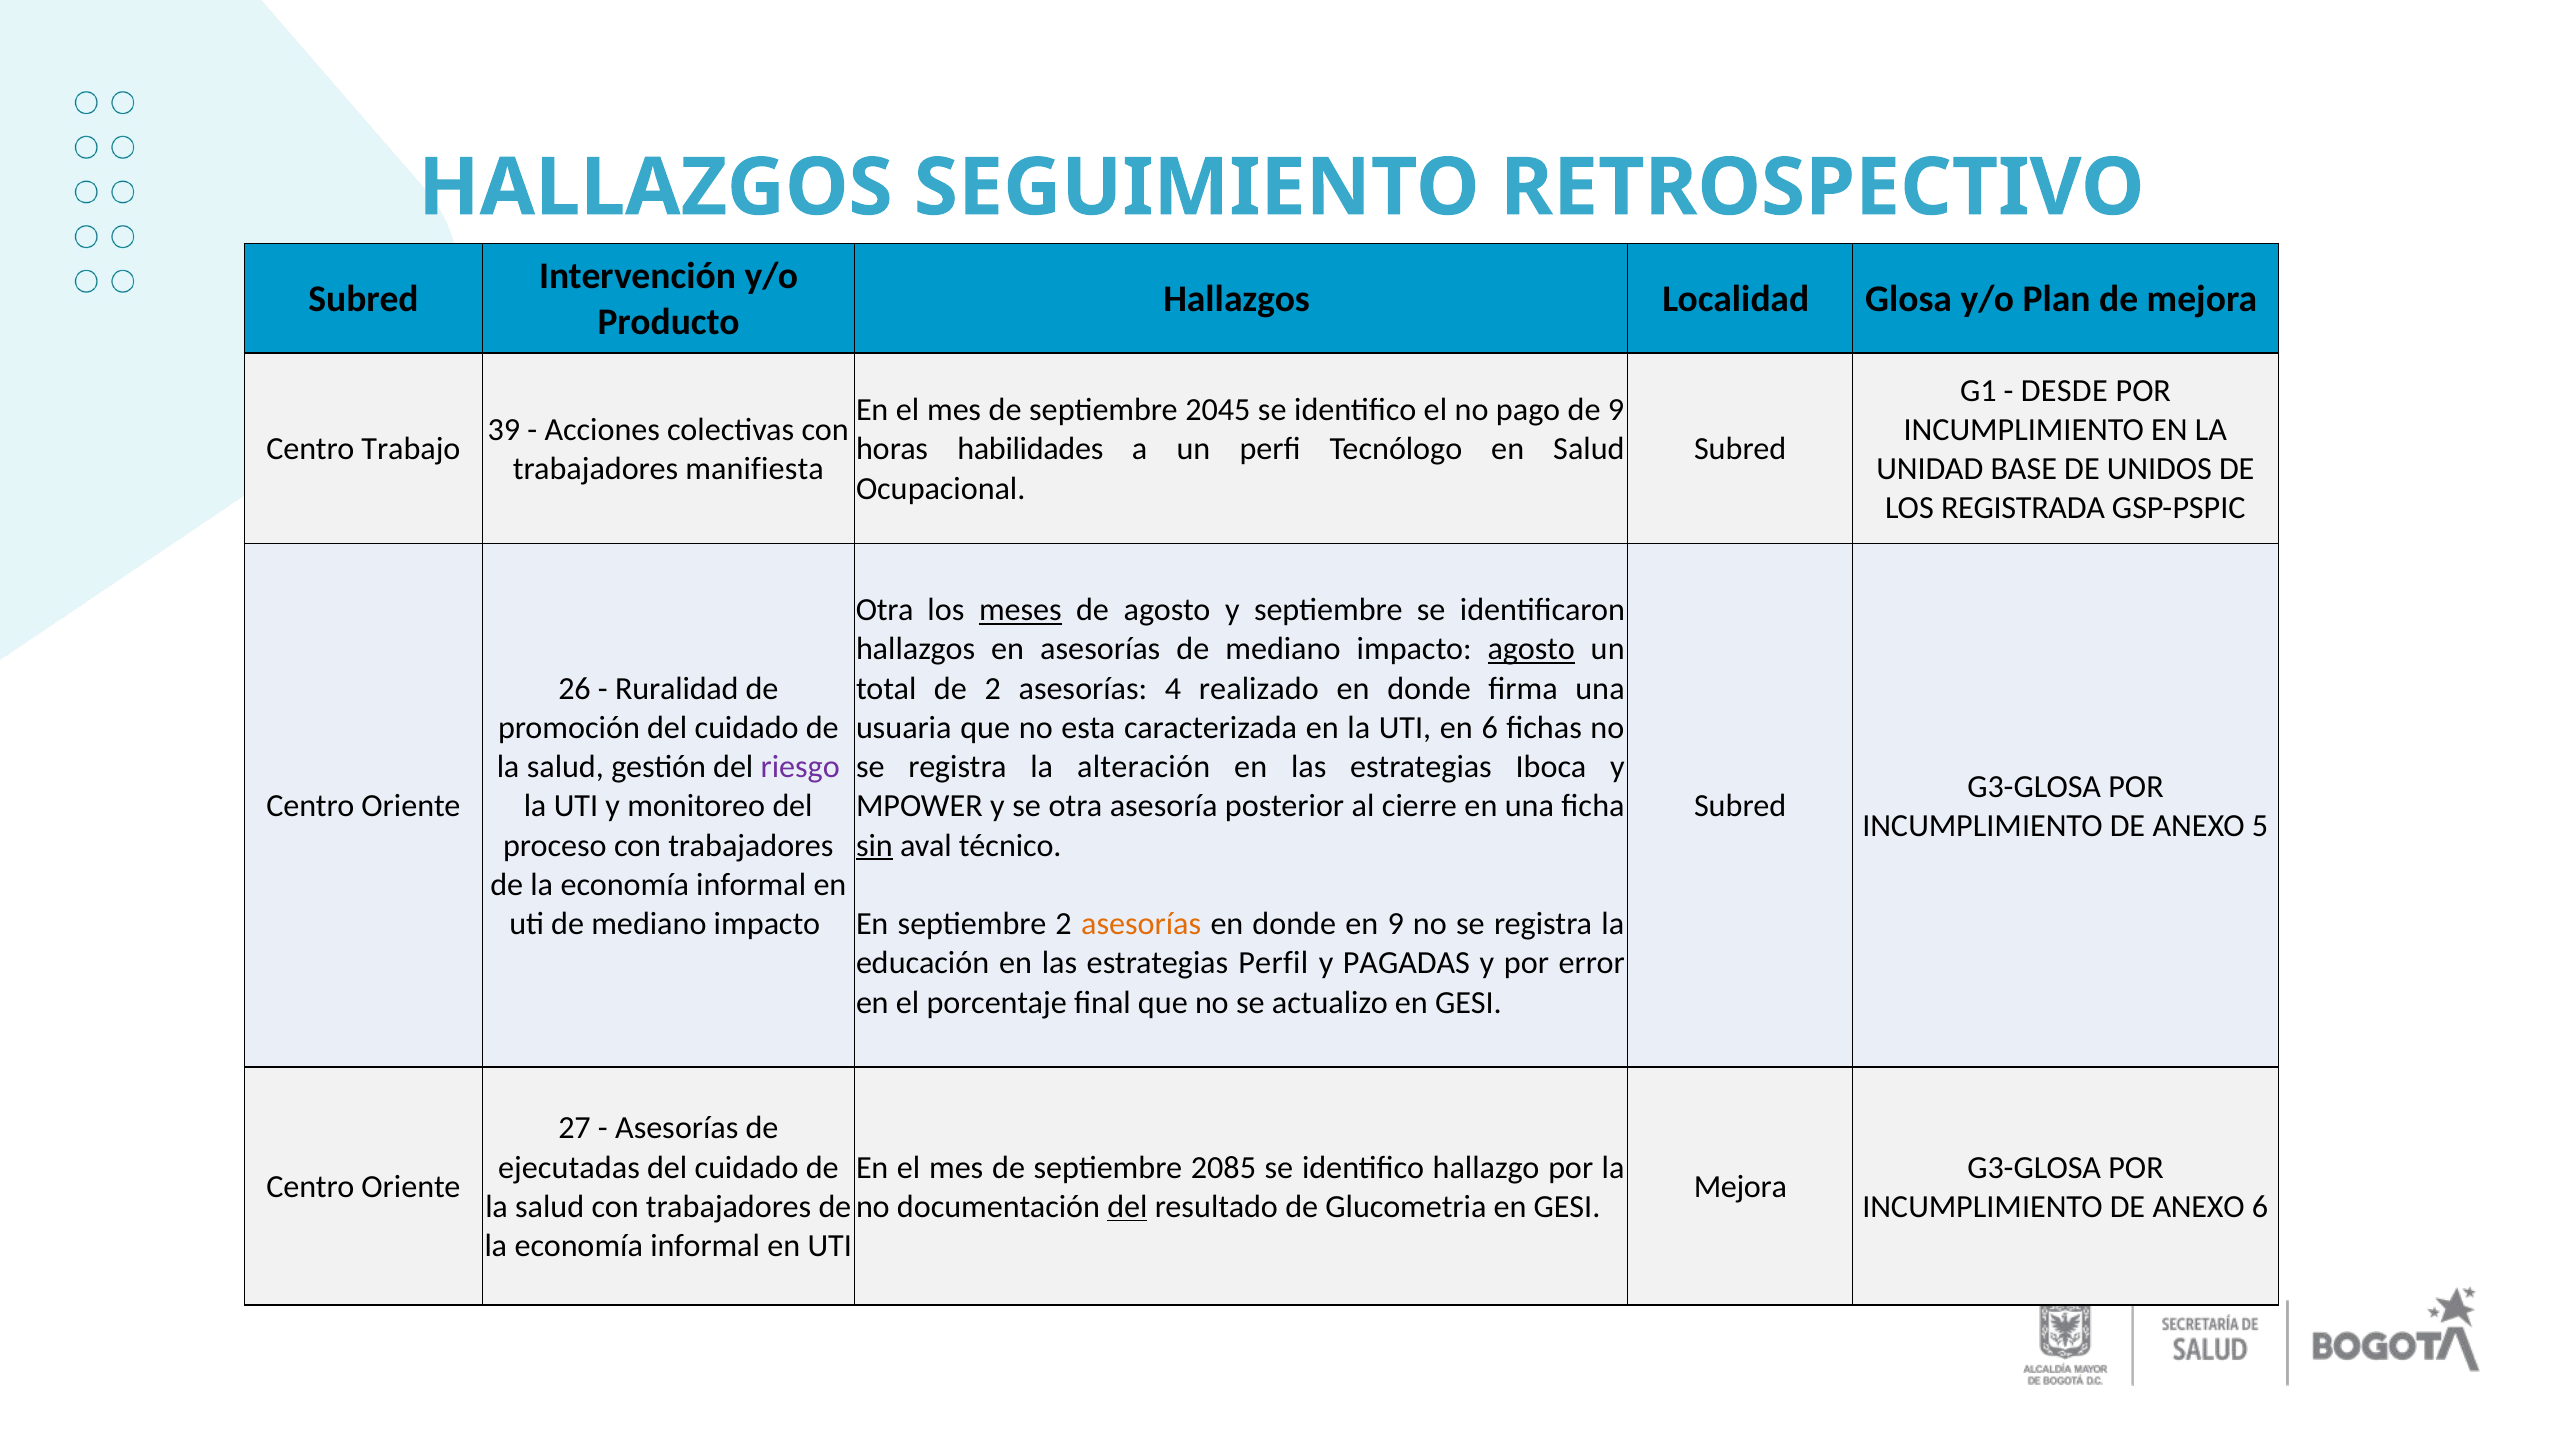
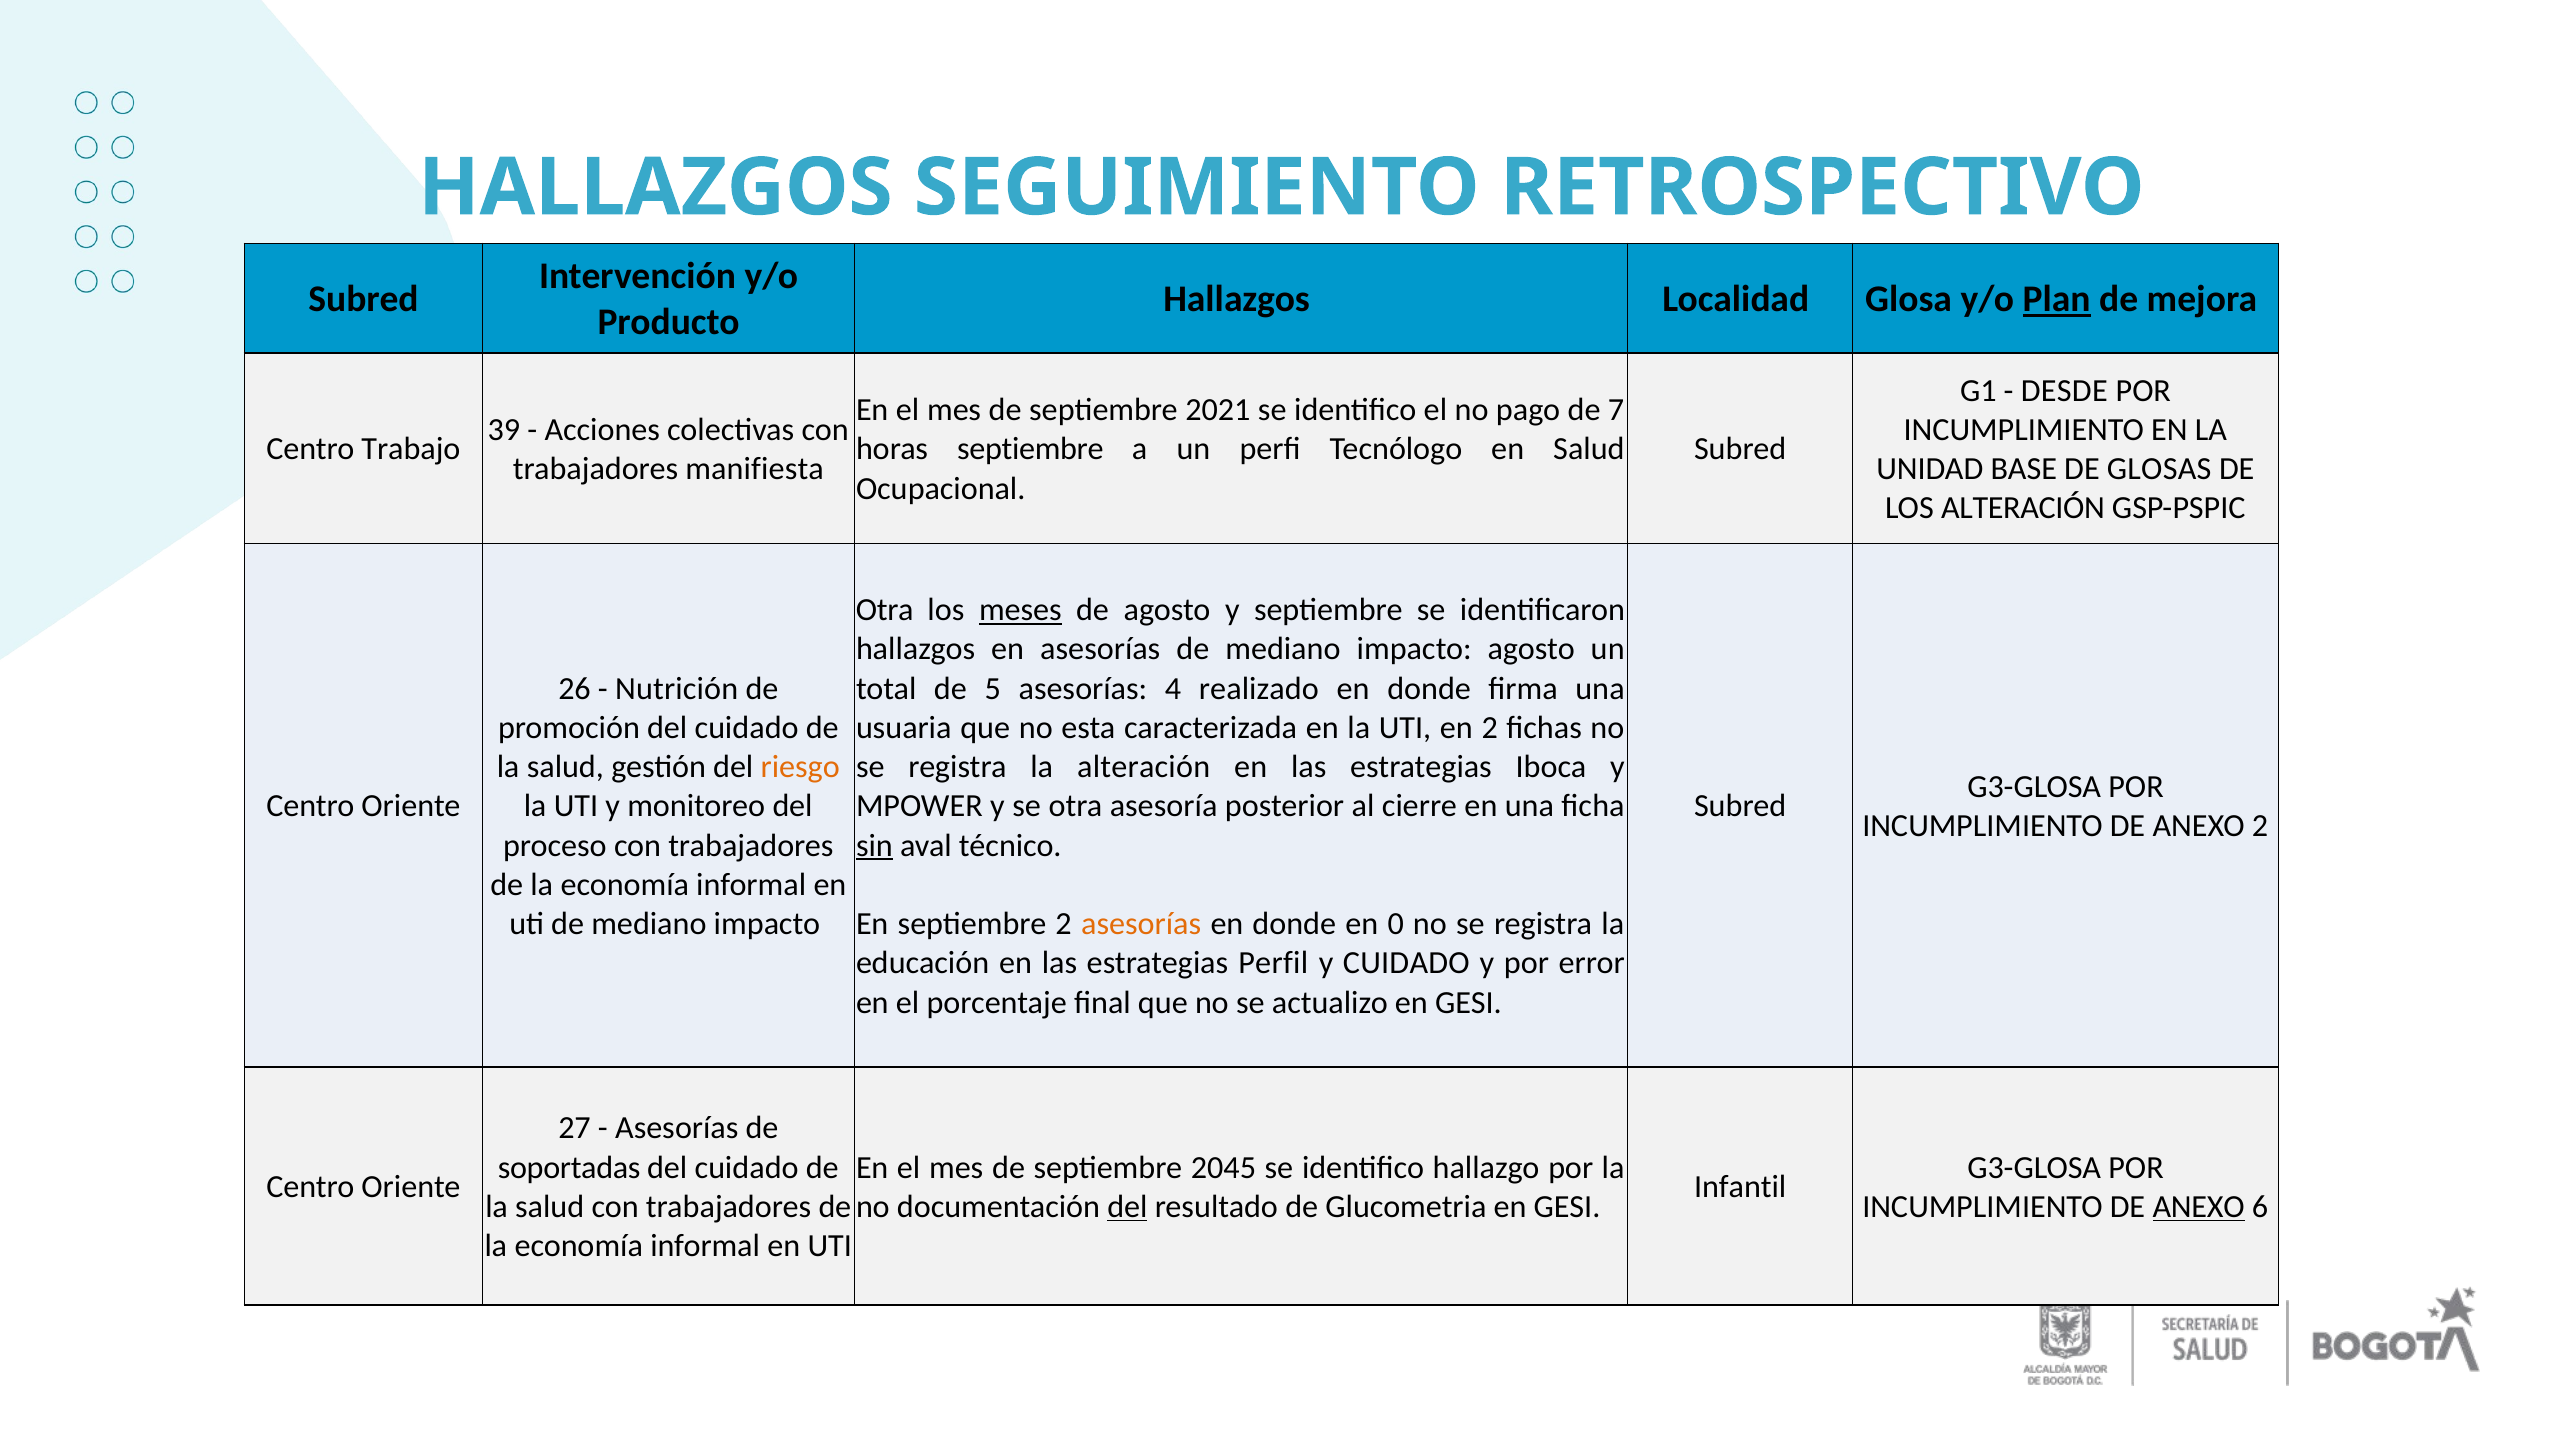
Plan underline: none -> present (2057, 299)
2045: 2045 -> 2021 (1218, 410)
de 9: 9 -> 7 (1616, 410)
horas habilidades: habilidades -> septiembre (1030, 449)
UNIDOS: UNIDOS -> GLOSAS (2159, 469)
LOS REGISTRADA: REGISTRADA -> ALTERACIÓN (2023, 508)
agosto underline: present -> none (1531, 649)
Ruralidad: Ruralidad -> Nutrición (677, 689)
de 2: 2 -> 5 (993, 689)
en 6: 6 -> 2 (1490, 728)
riesgo colour: purple -> orange (800, 767)
ANEXO 5: 5 -> 2 (2260, 826)
en 9: 9 -> 0 (1396, 924)
y PAGADAS: PAGADAS -> CUIDADO (1406, 963)
ejecutadas: ejecutadas -> soportadas (569, 1167)
2085: 2085 -> 2045 (1224, 1167)
Mejora: Mejora -> Infantil (1740, 1187)
ANEXO underline: none -> present (2199, 1207)
